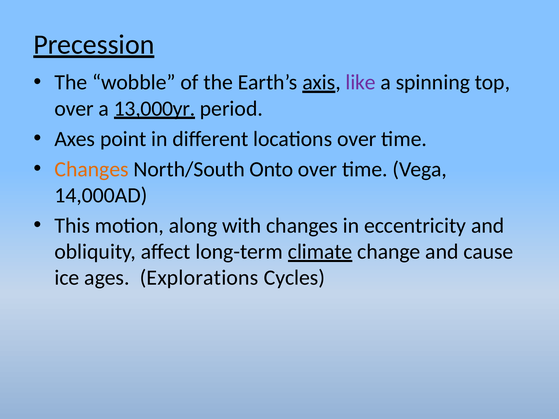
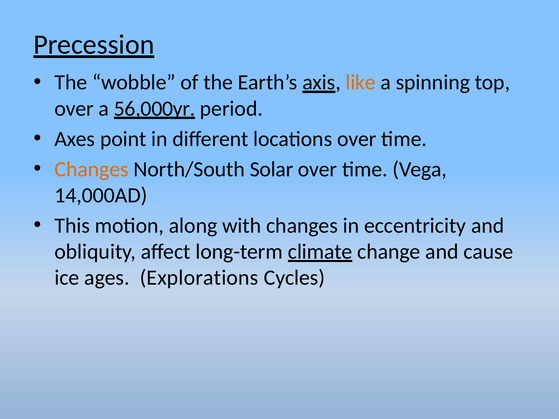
like colour: purple -> orange (361, 83)
13,000yr: 13,000yr -> 56,000yr (155, 109)
Onto: Onto -> Solar (272, 169)
